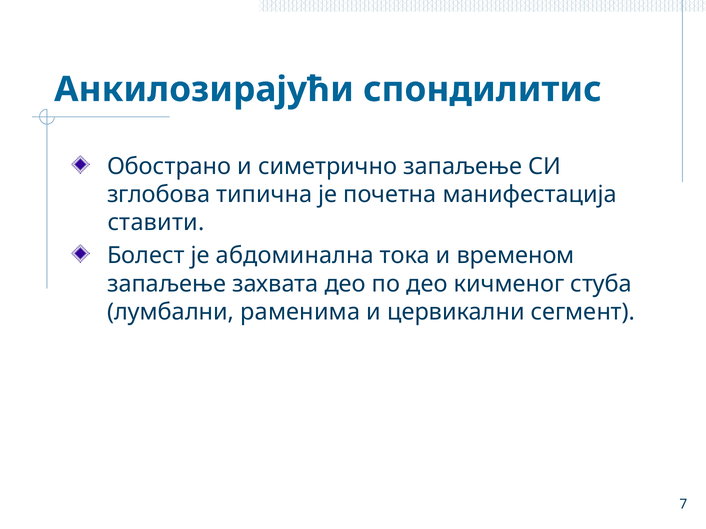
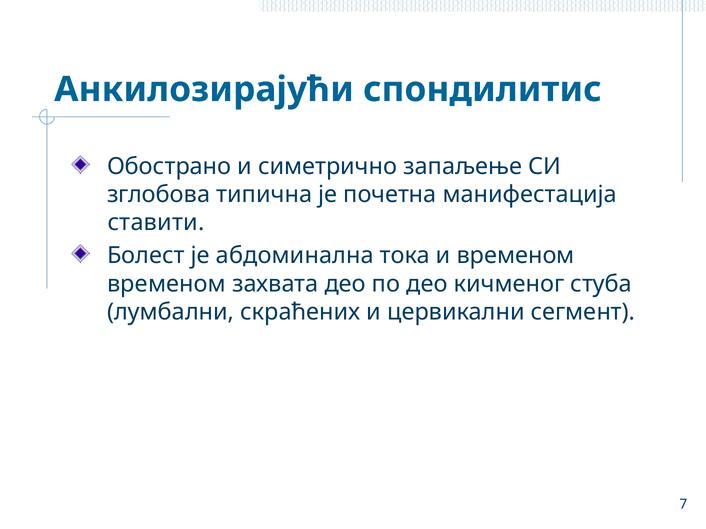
запаљење: запаљење -> временом (167, 284)
раменима: раменима -> скраћених (300, 312)
